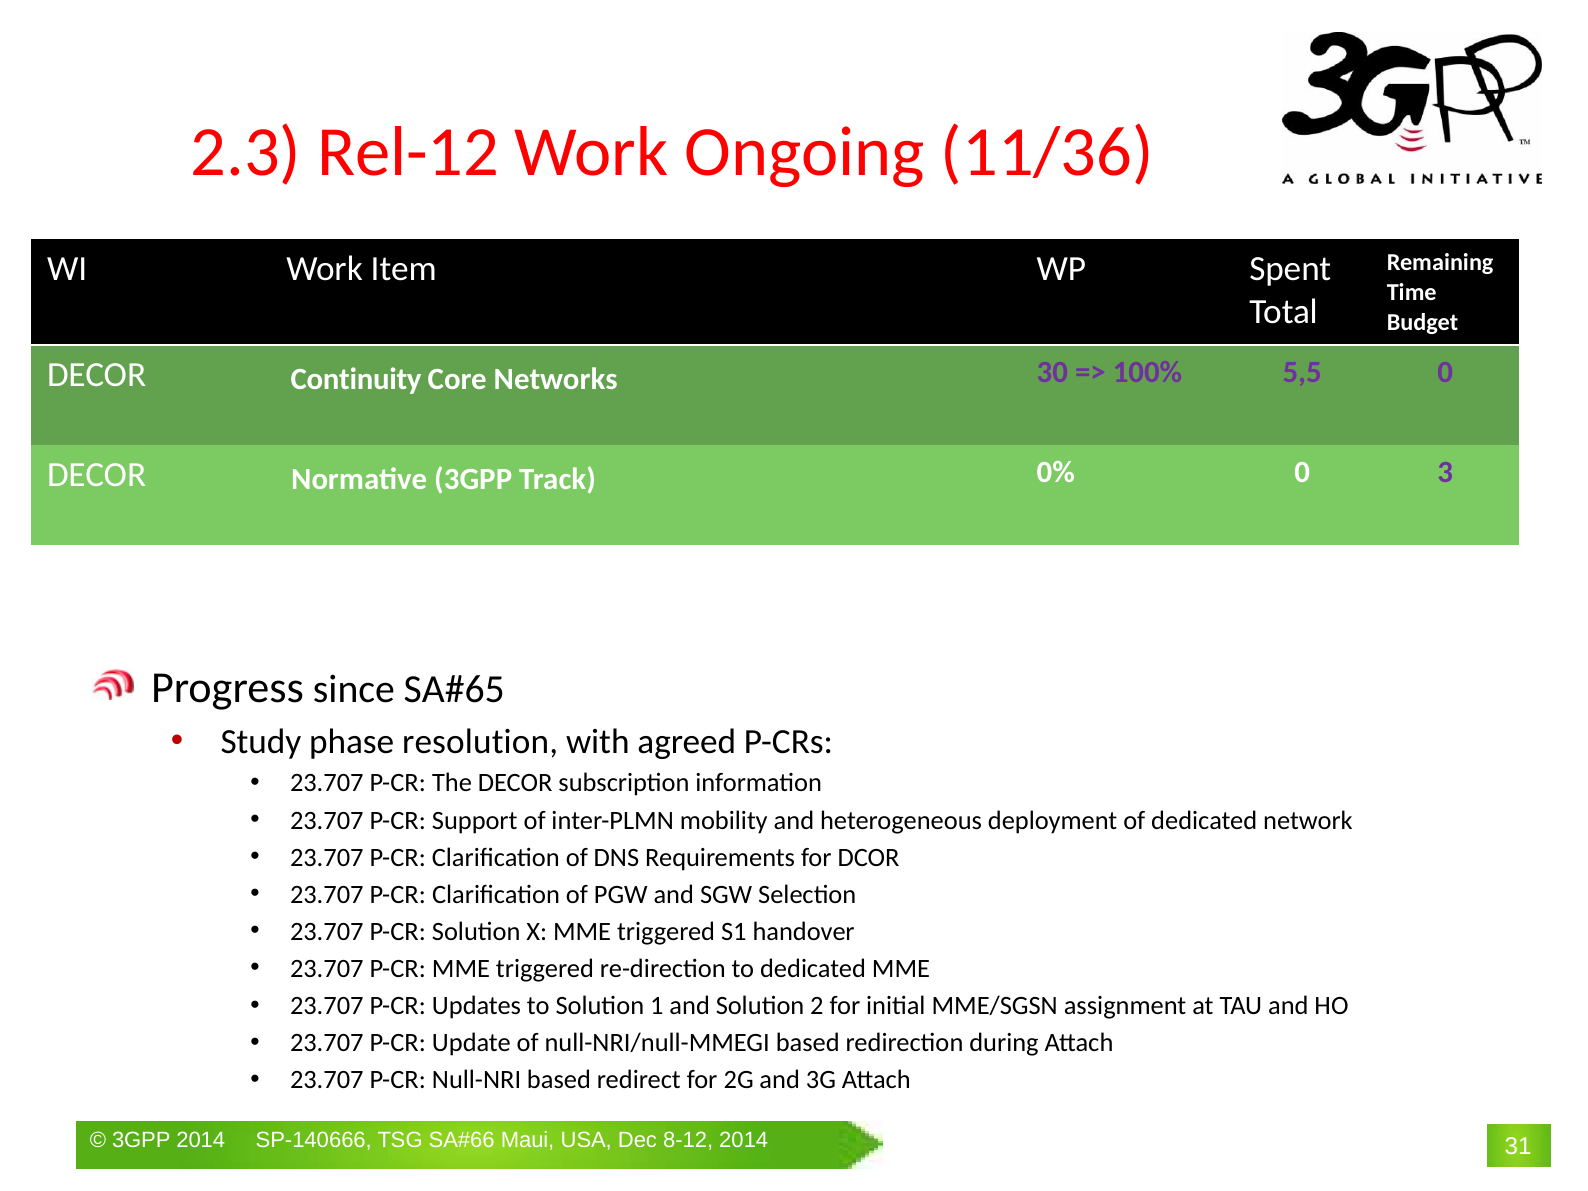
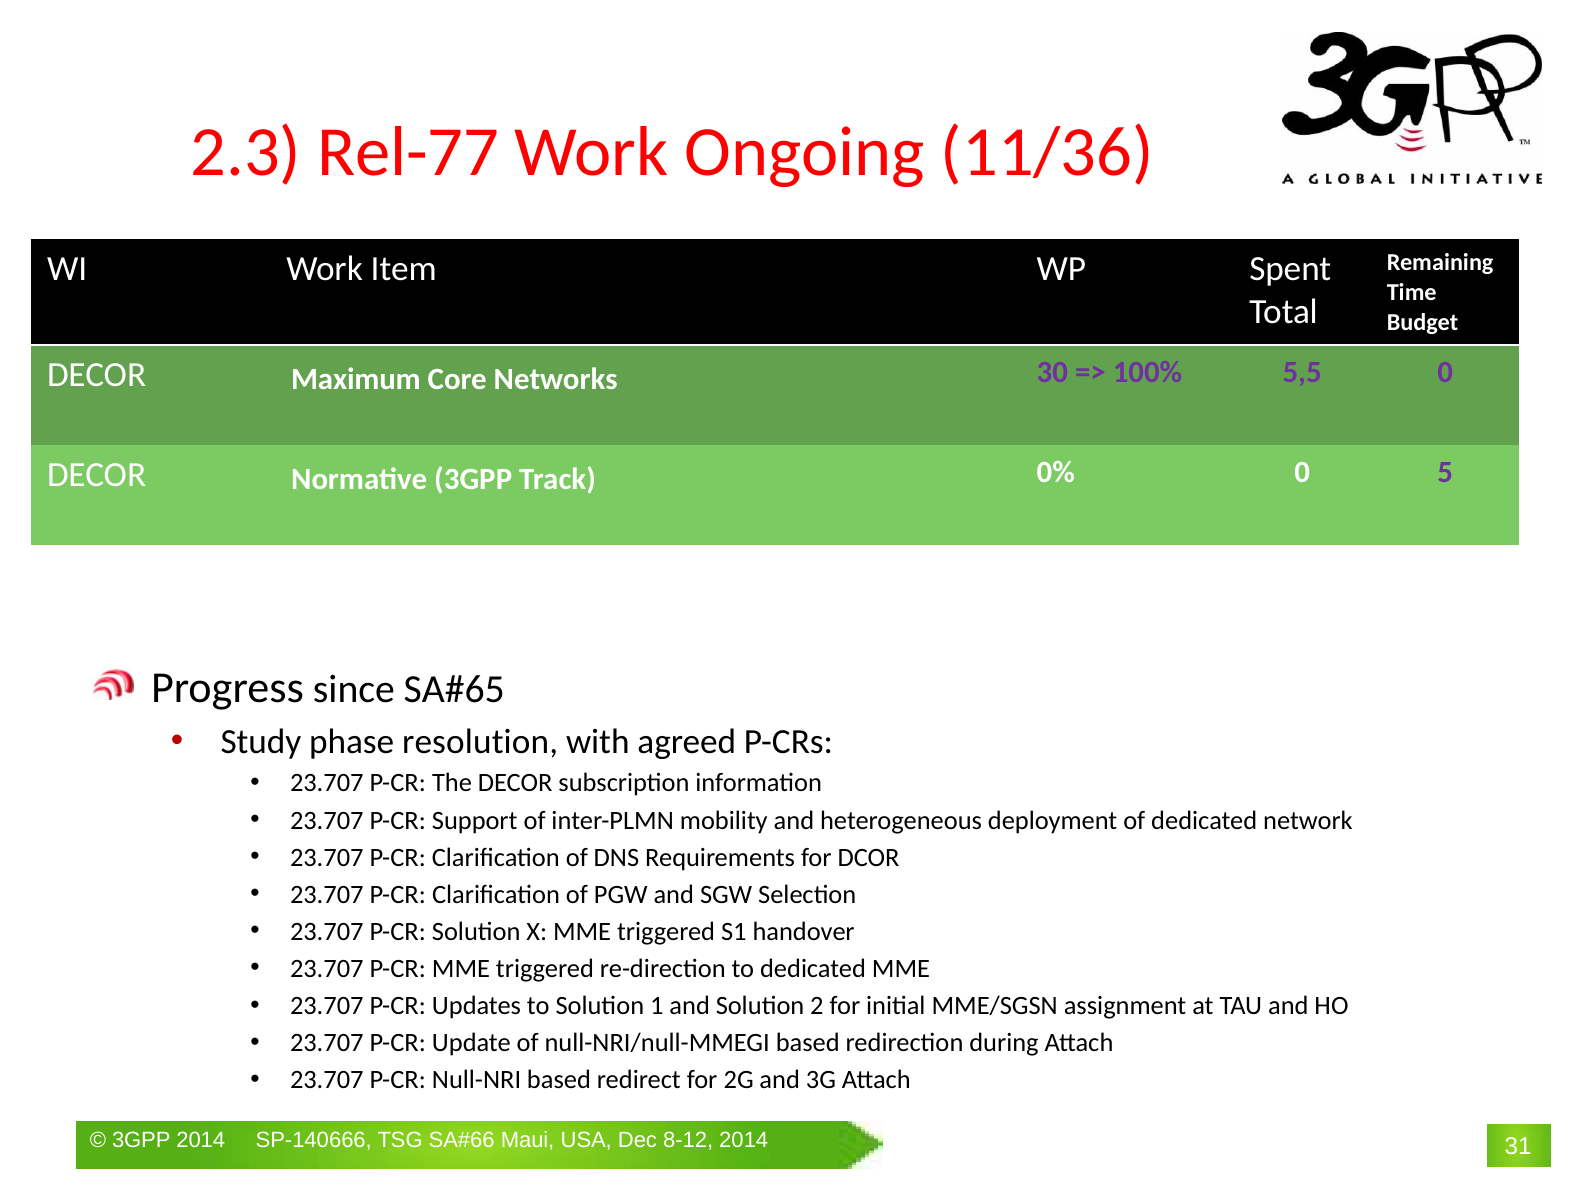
Rel-12: Rel-12 -> Rel-77 (408, 152)
Continuity: Continuity -> Maximum (356, 380)
3: 3 -> 5 (1445, 472)
